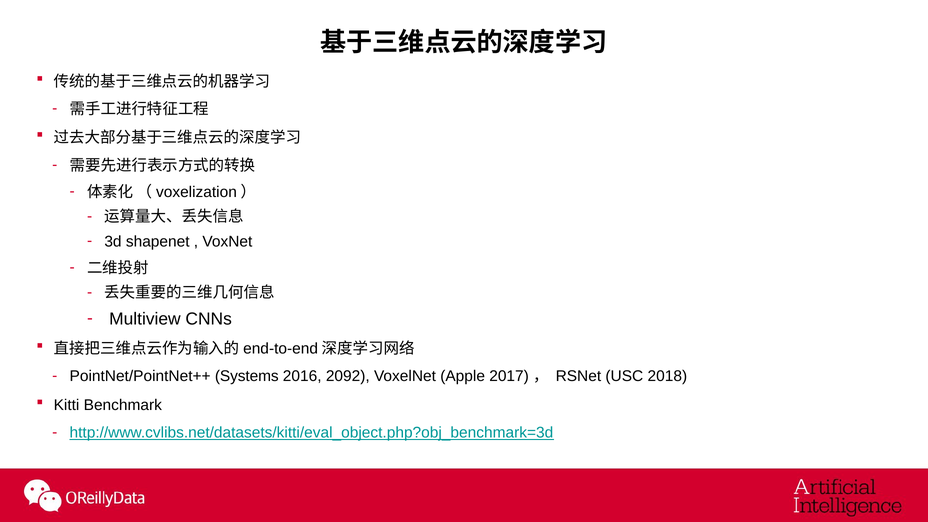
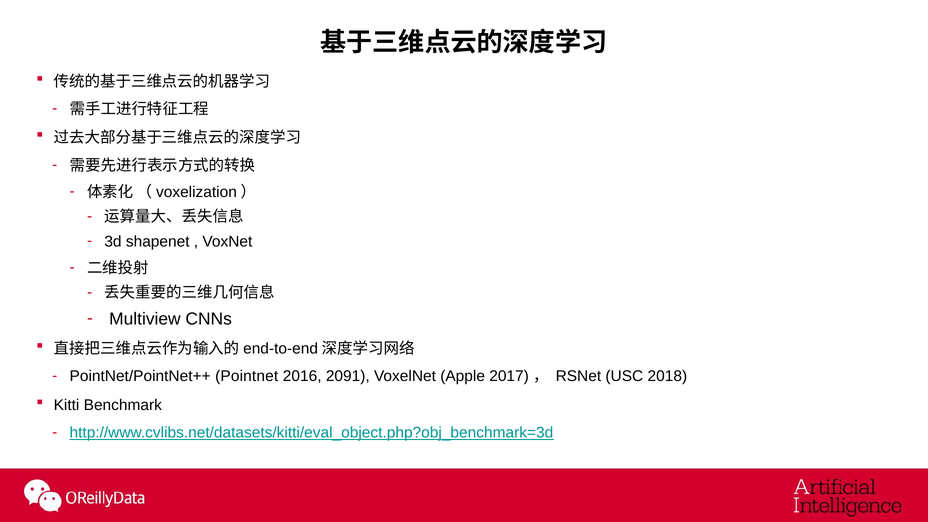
Systems: Systems -> Pointnet (247, 376)
2092: 2092 -> 2091 (348, 376)
